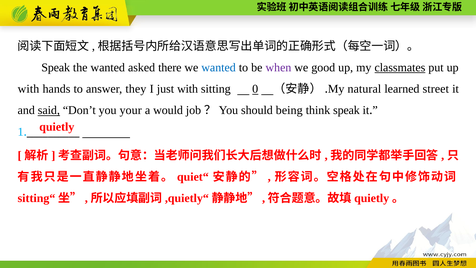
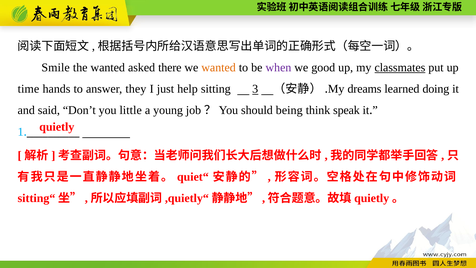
Speak: Speak -> Smile (56, 67)
wanted colour: blue -> orange (219, 67)
with: with -> time (28, 89)
just with: with -> help (188, 89)
0: 0 -> 3 (255, 89)
natural: natural -> dreams (364, 89)
street: street -> doing (436, 89)
said underline: present -> none (49, 110)
your: your -> little (131, 110)
would: would -> young (168, 110)
